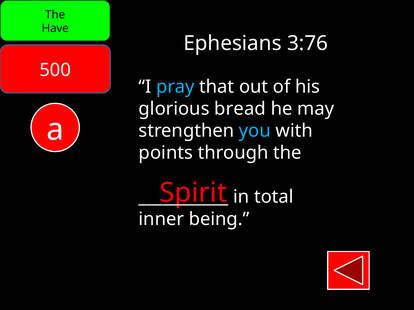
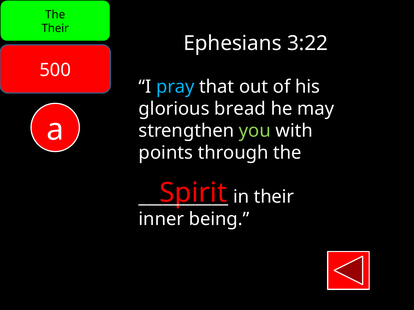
Have: Have -> Their (55, 28)
3:76: 3:76 -> 3:22 (308, 43)
you colour: light blue -> light green (255, 131)
in total: total -> their (274, 197)
